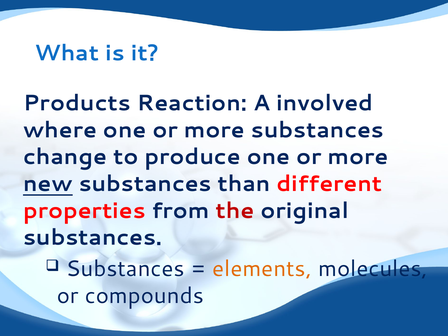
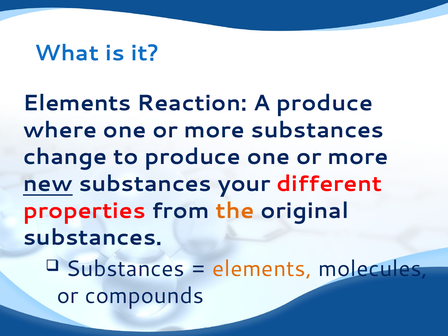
Products: Products -> Elements (77, 103)
A involved: involved -> produce (325, 103)
than: than -> your (244, 184)
the colour: red -> orange (235, 211)
